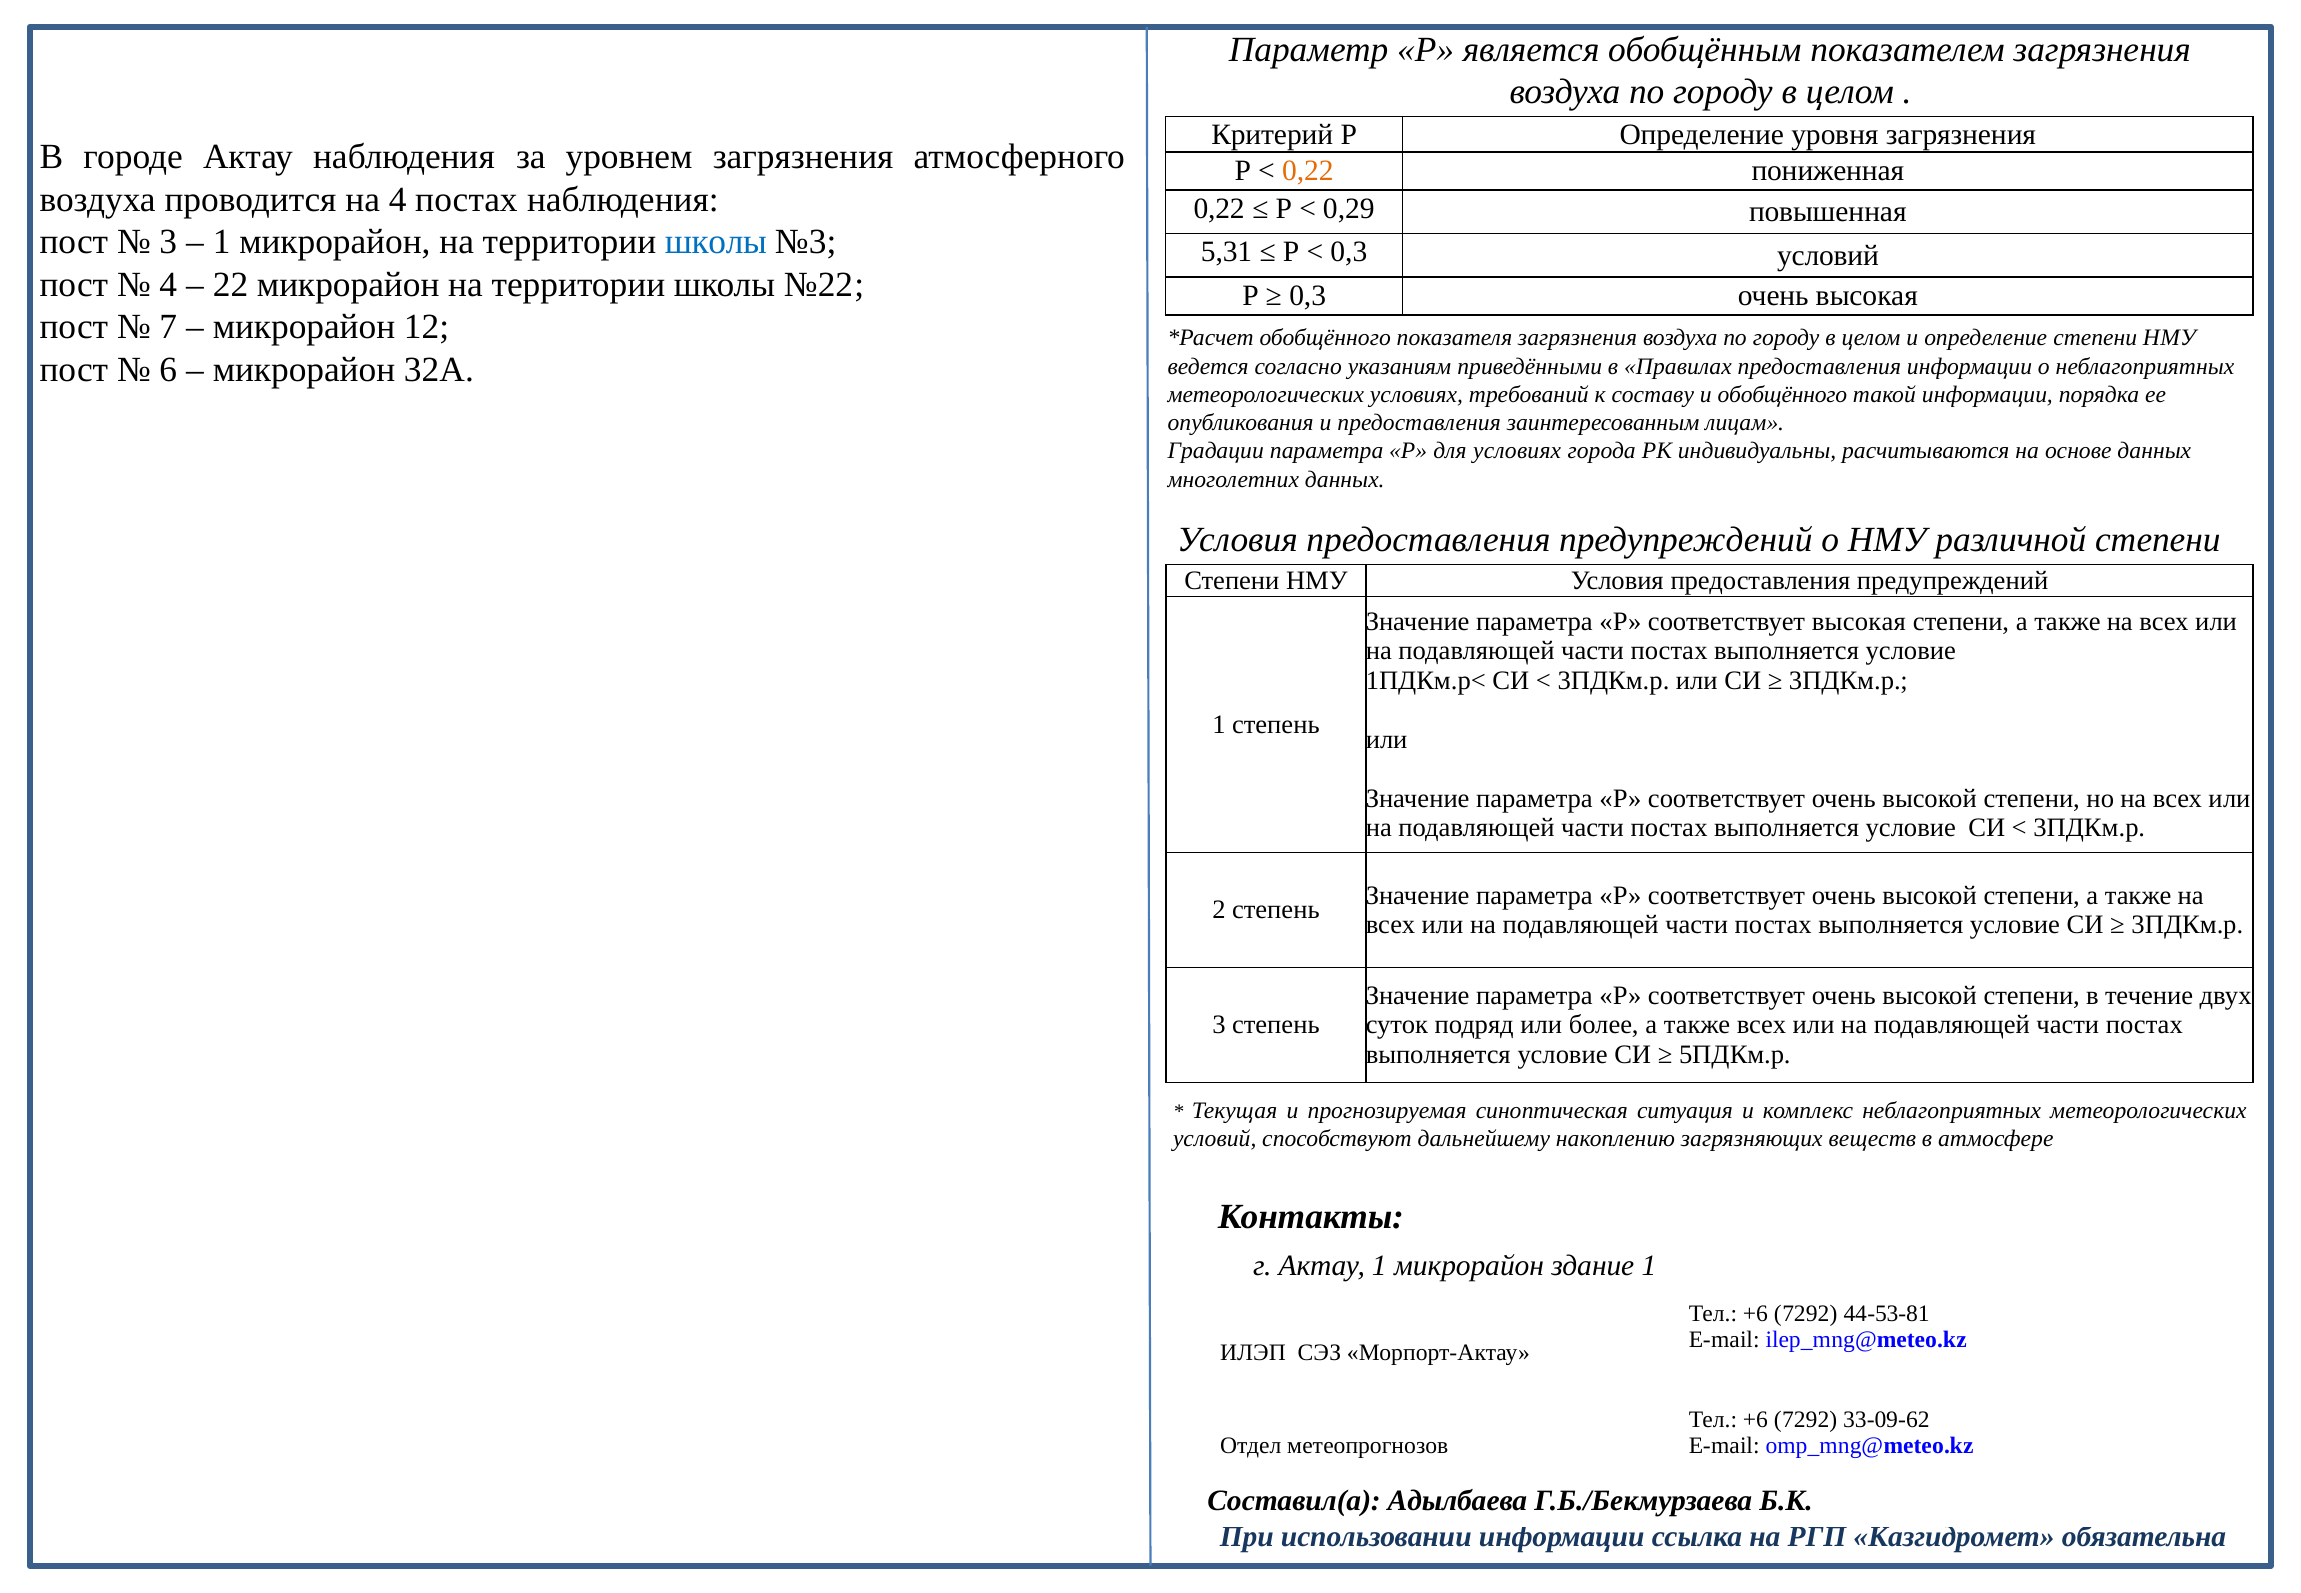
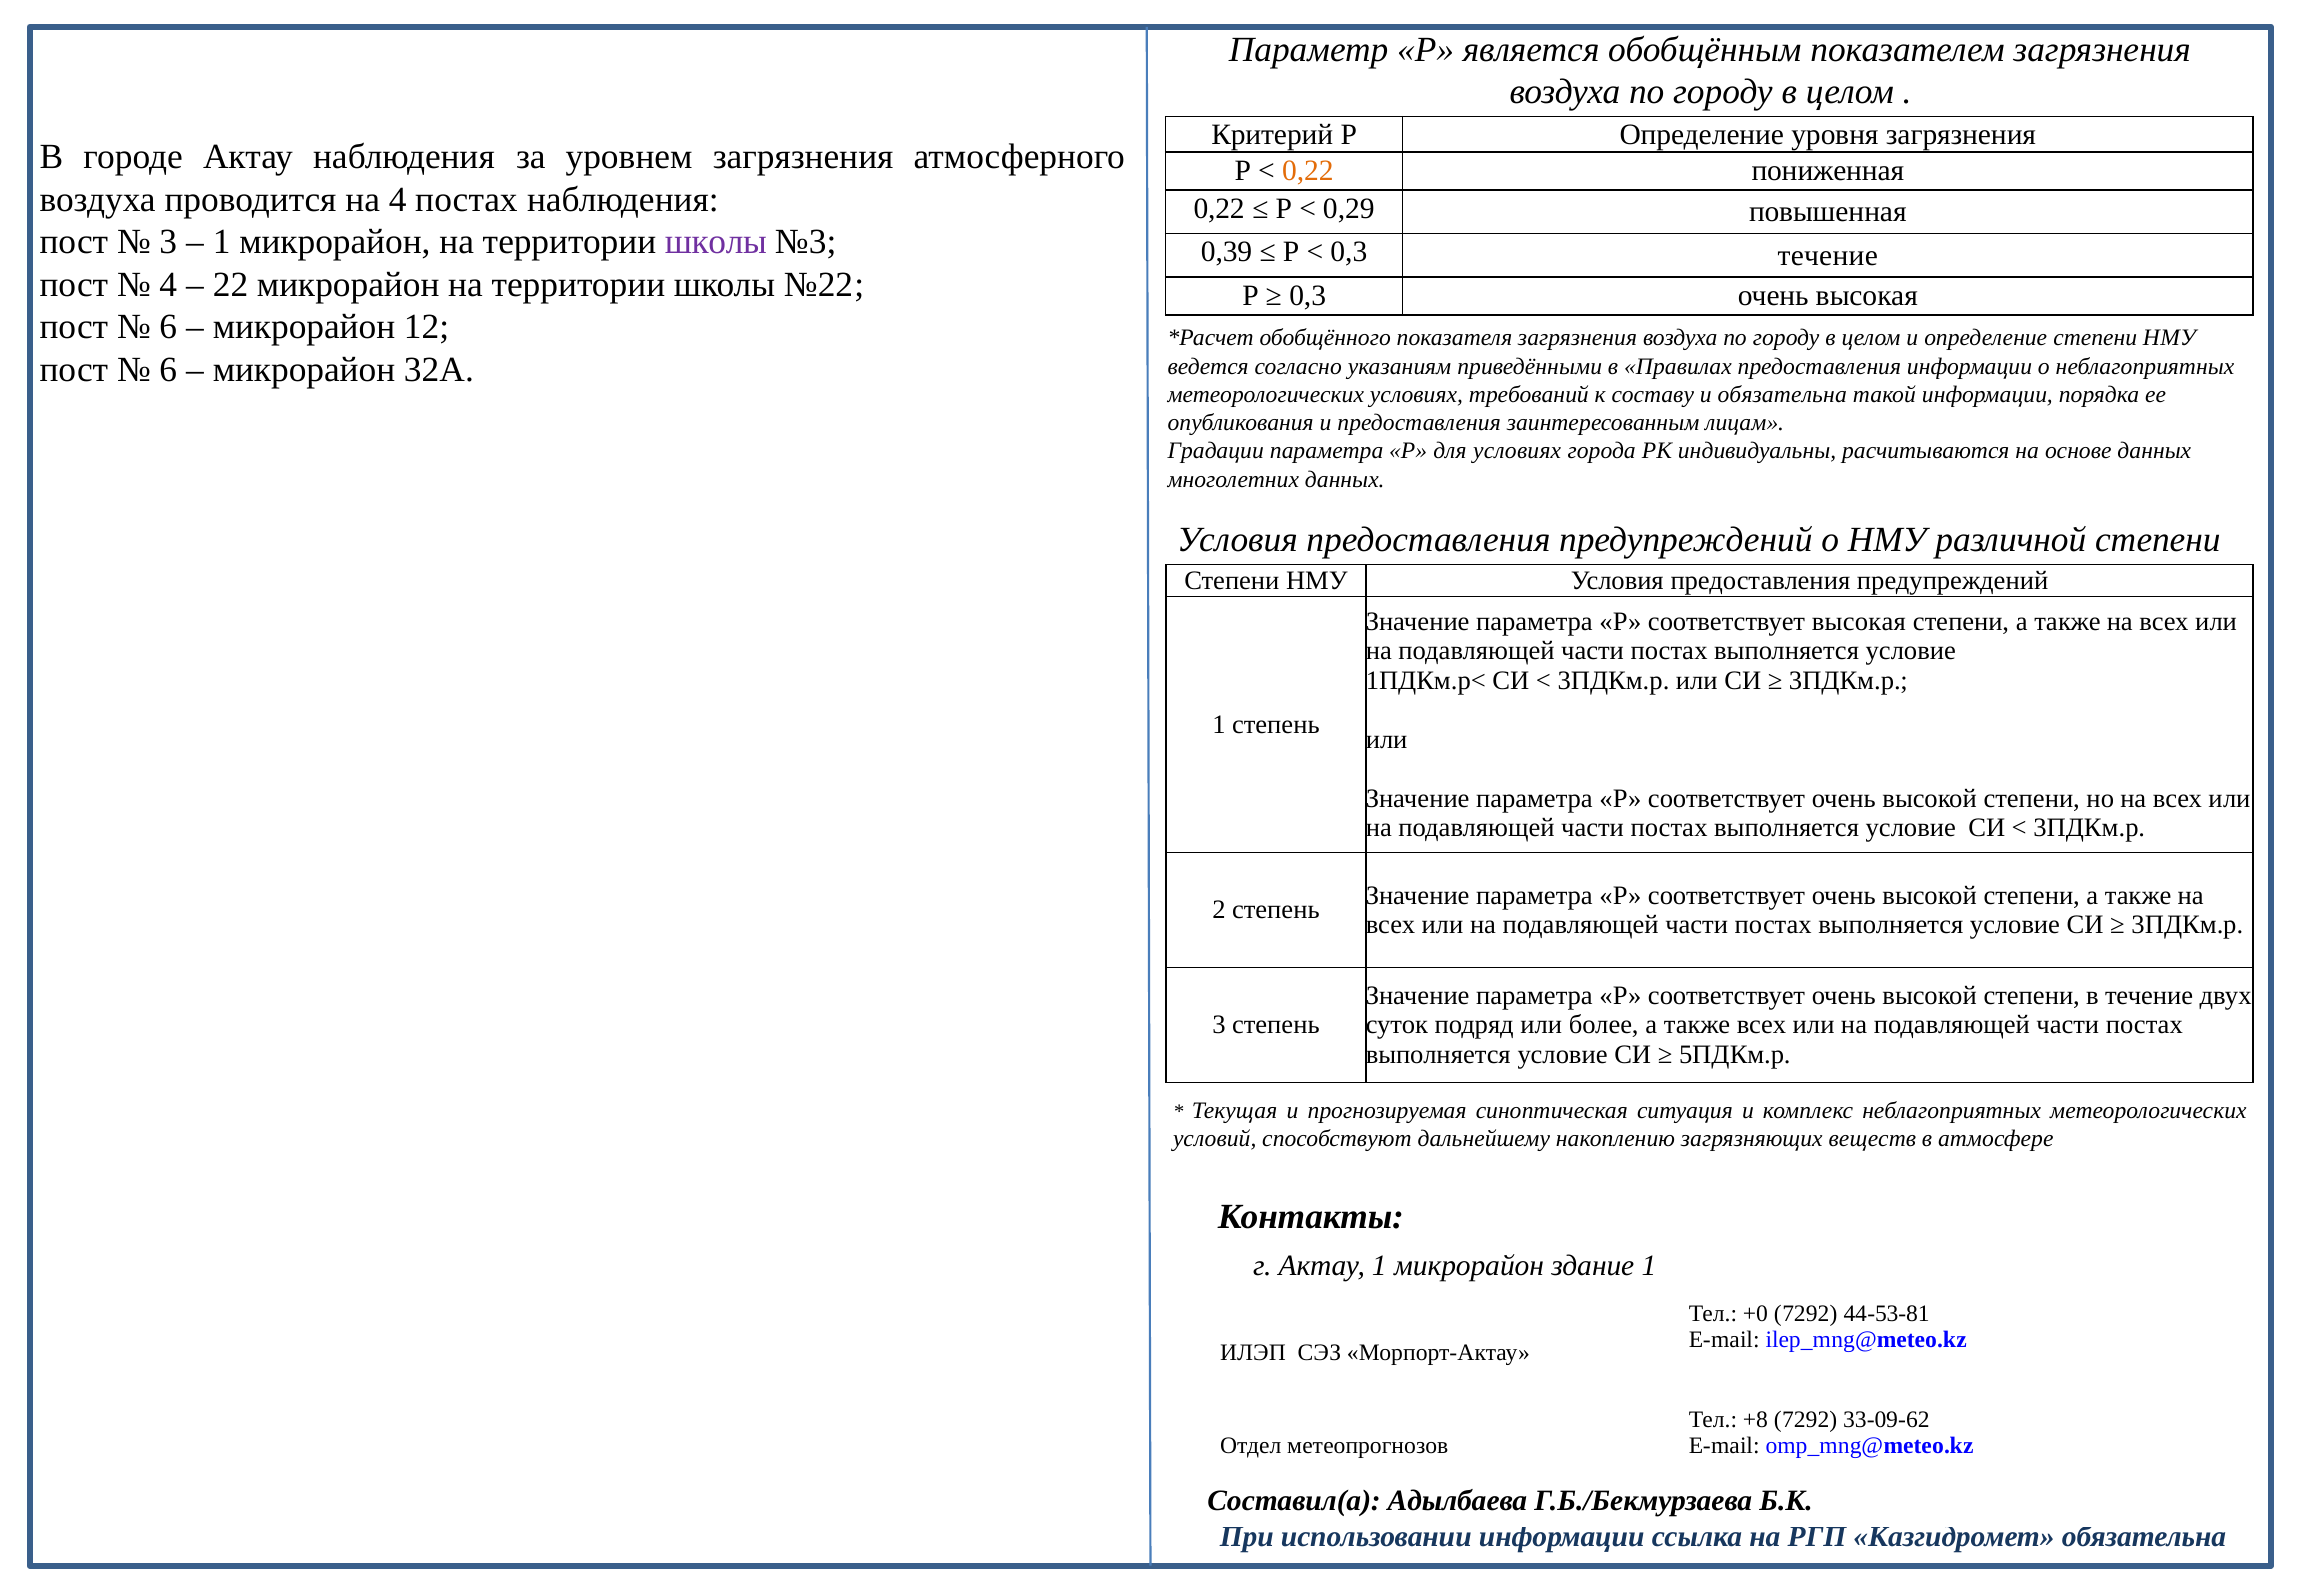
школы colour: blue -> purple (716, 242)
5,31: 5,31 -> 0,39 (1227, 252)
0,3 условий: условий -> течение (1828, 256)
7: 7 -> 6 (168, 327)
и обобщённого: обобщённого -> обязательна (1782, 395)
+6: +6 -> +0 (1755, 1314)
+6: +6 -> +8 (1755, 1420)
